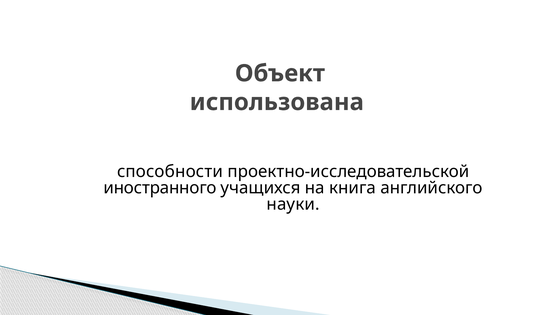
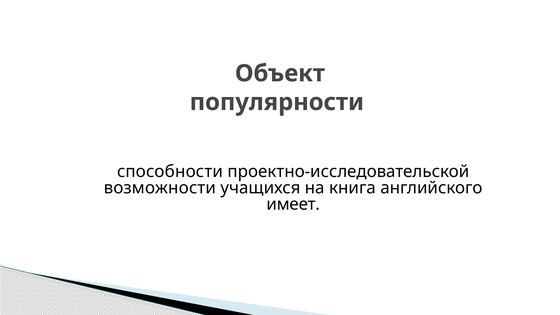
использована: использована -> популярности (277, 102)
иностранного: иностранного -> возможности (160, 188)
науки: науки -> имеет (293, 204)
